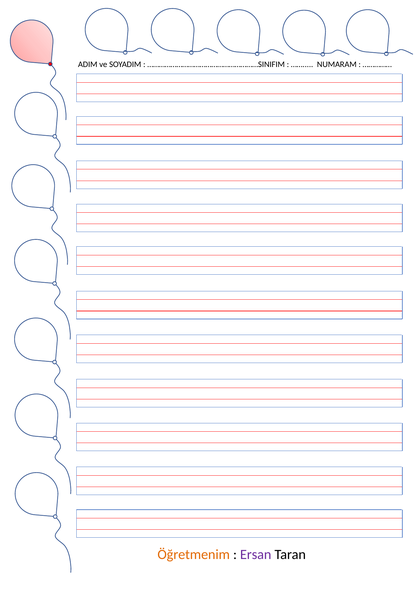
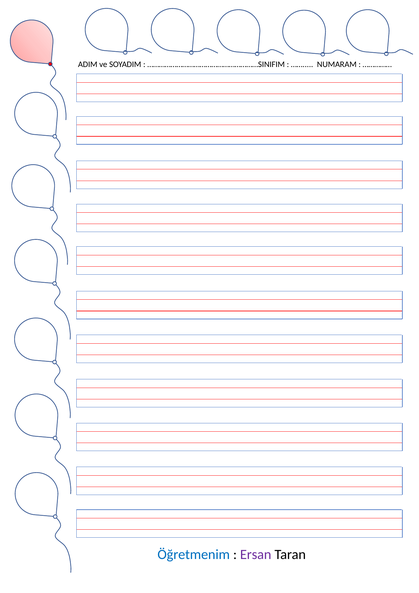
Öğretmenim colour: orange -> blue (194, 555)
